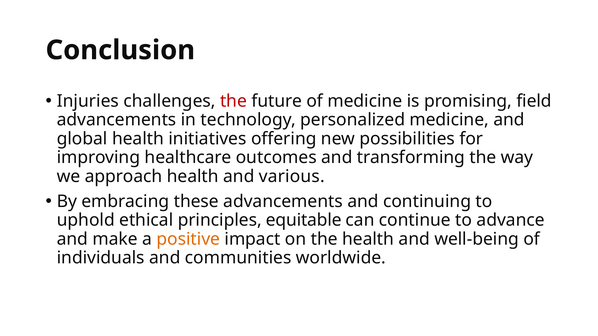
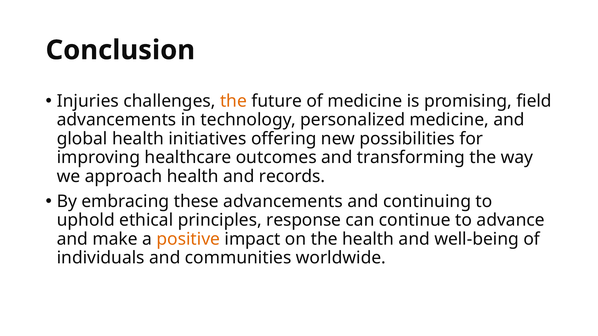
the colour: red -> orange (233, 101)
various: various -> records (292, 176)
equitable: equitable -> response (304, 220)
